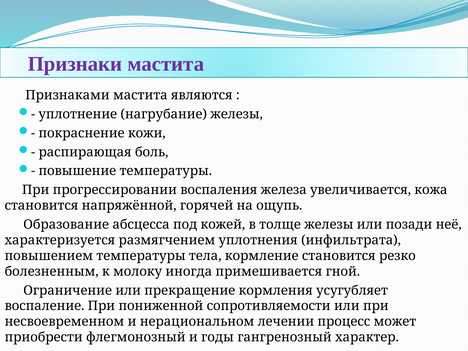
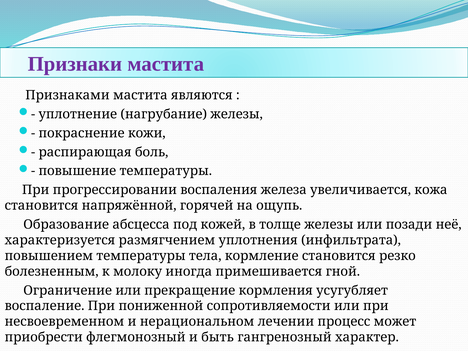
годы: годы -> быть (217, 337)
